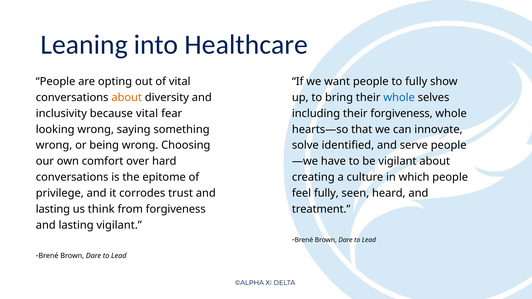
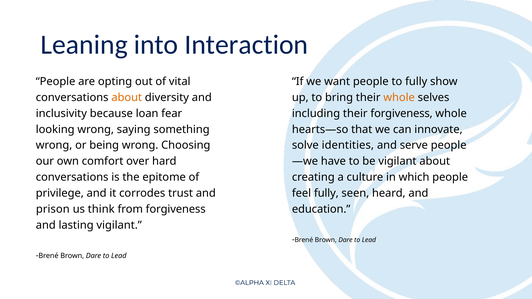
Healthcare: Healthcare -> Interaction (246, 45)
whole colour: blue -> orange (399, 98)
because vital: vital -> loan (147, 114)
identified: identified -> identities (348, 145)
lasting: lasting -> prison (53, 209)
treatment: treatment -> education (321, 209)
